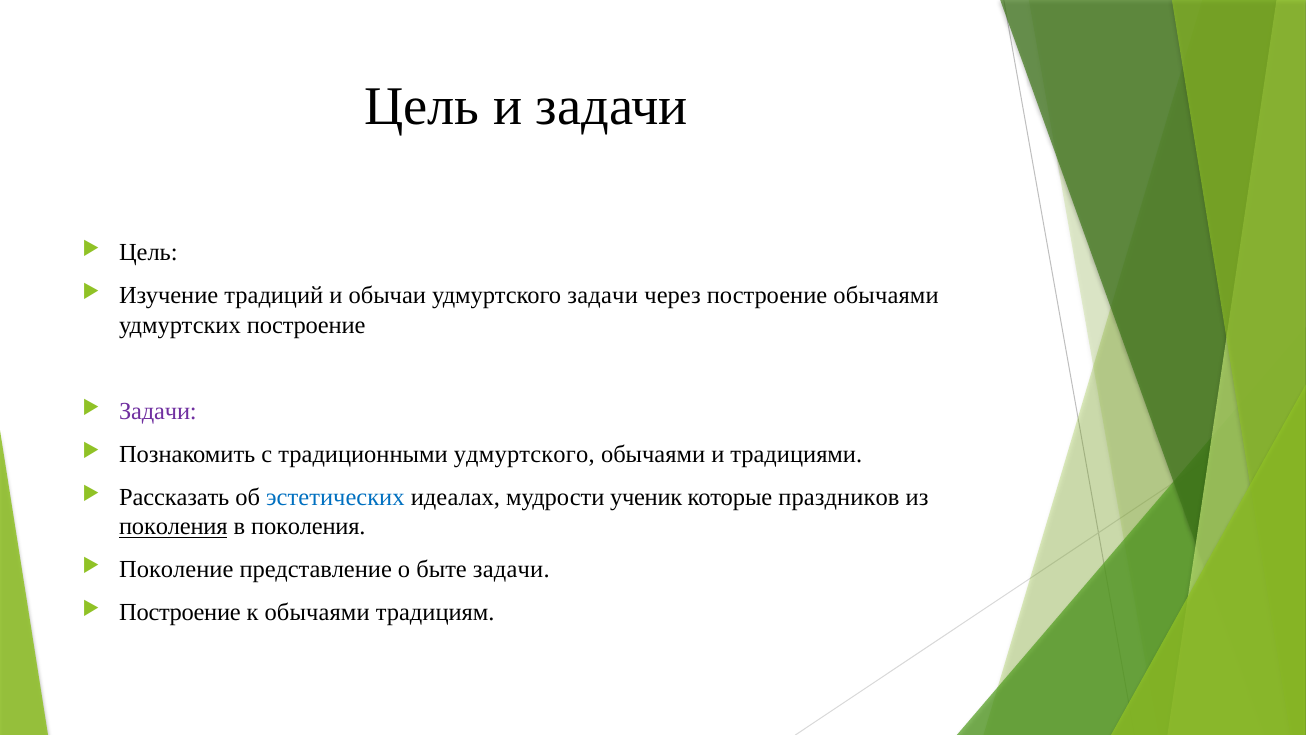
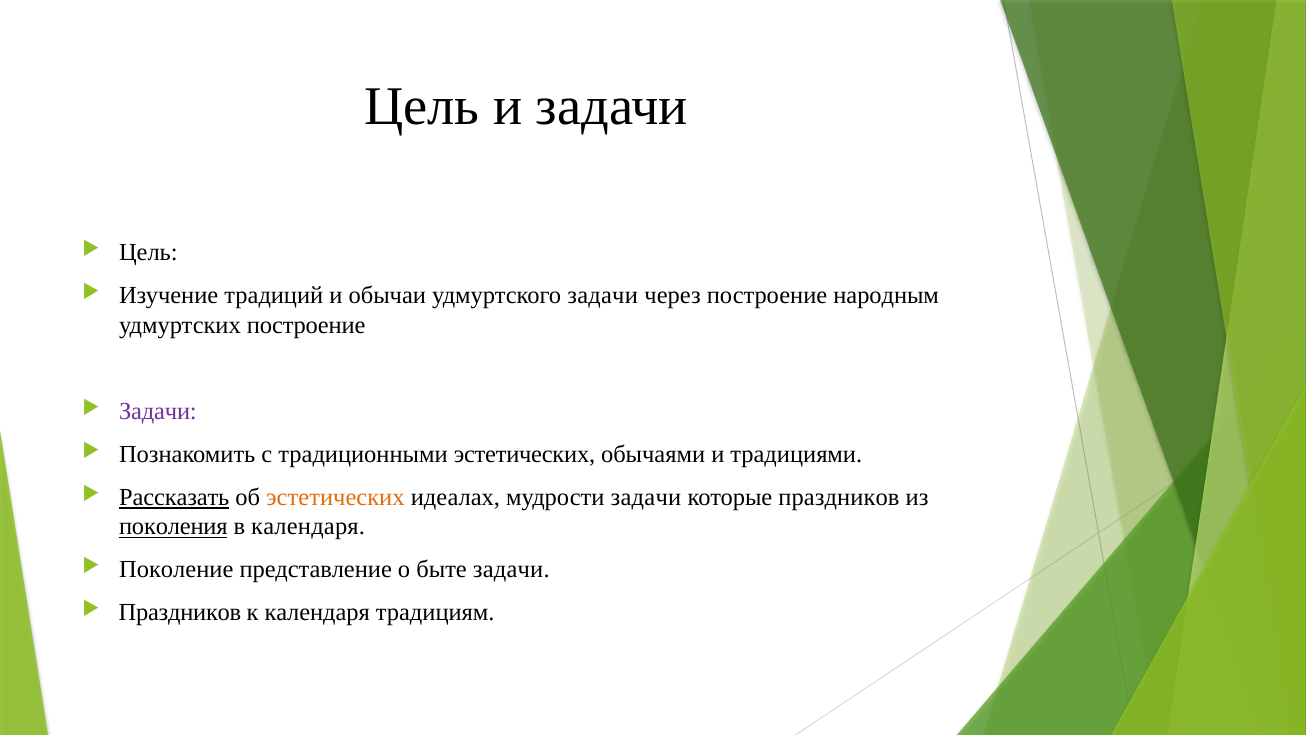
построение обычаями: обычаями -> народным (886, 296)
традиционными удмуртского: удмуртского -> эстетических (524, 454)
Рассказать underline: none -> present (174, 497)
эстетических colour: blue -> orange (335, 497)
мудрости ученик: ученик -> задачи (646, 497)
в поколения: поколения -> календаря (308, 527)
Построение: Построение -> Праздников (180, 613)
к обычаями: обычаями -> календаря (317, 613)
